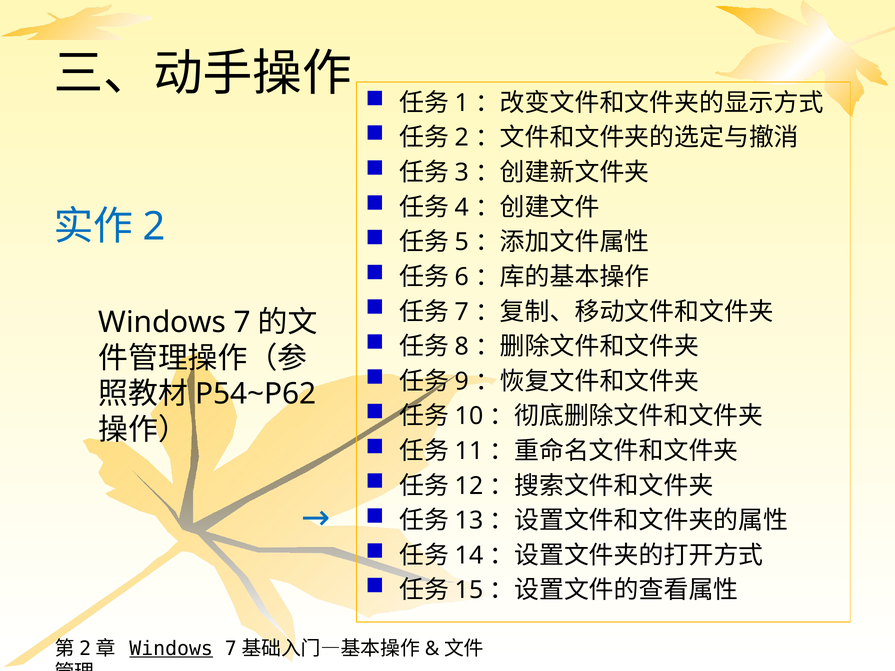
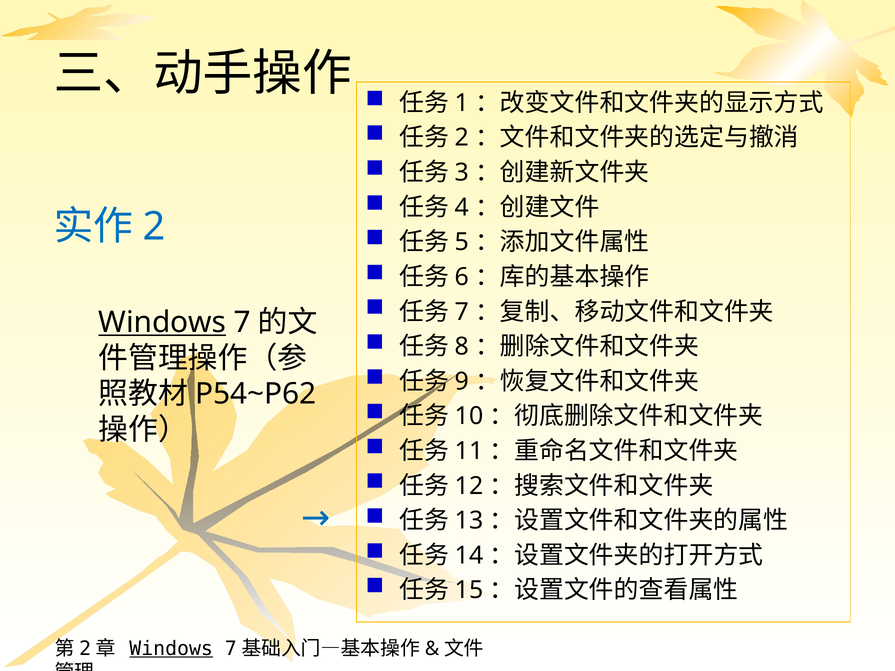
Windows underline: none -> present (162, 323)
